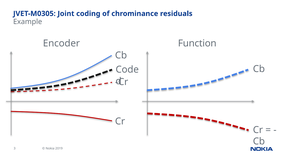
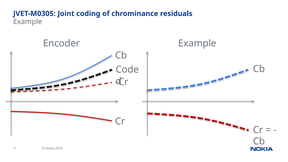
Encoder Function: Function -> Example (197, 43)
